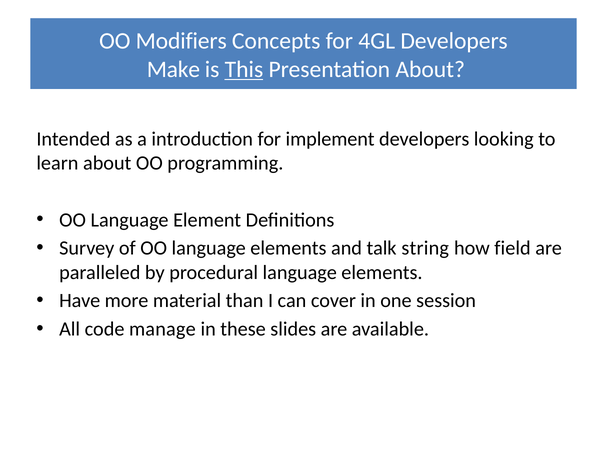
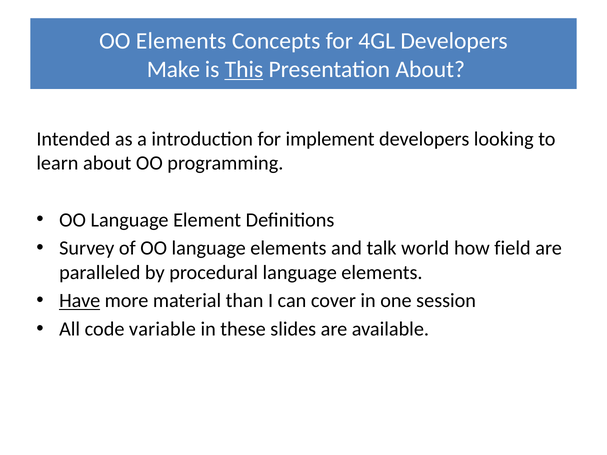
OO Modifiers: Modifiers -> Elements (181, 41)
string: string -> world (425, 248)
Have underline: none -> present (80, 301)
manage: manage -> variable (162, 329)
